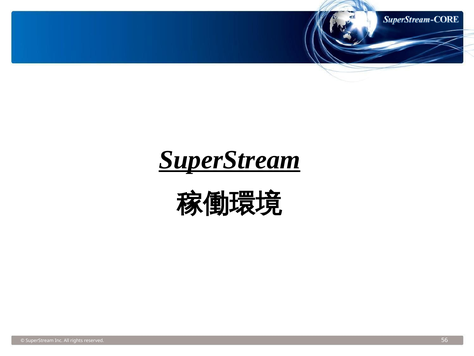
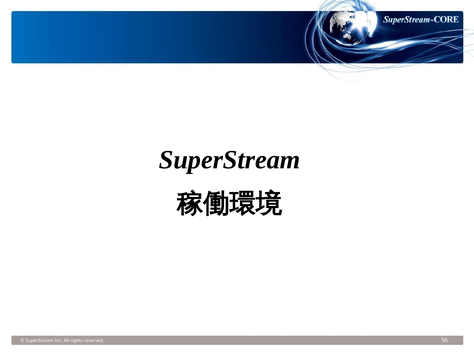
SuperStream underline: present -> none (230, 160)
